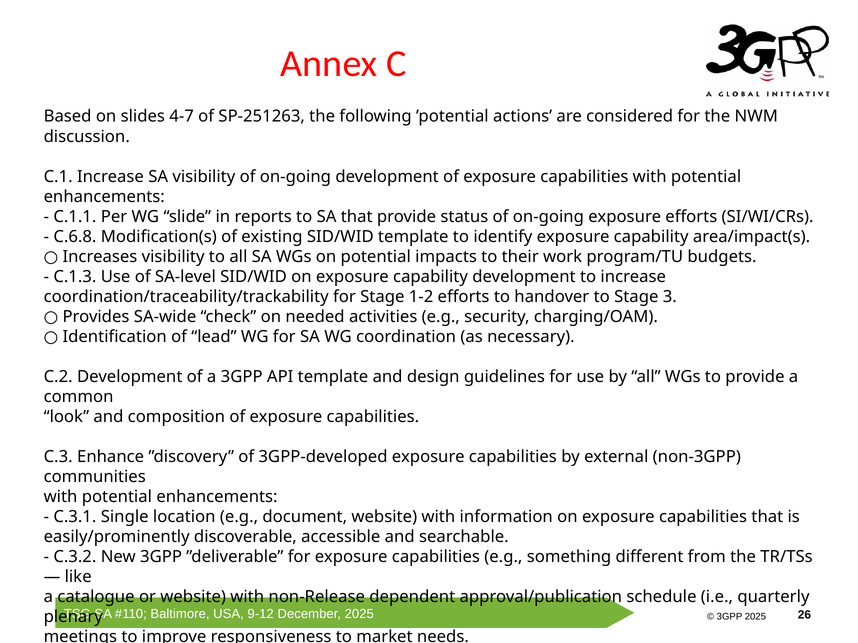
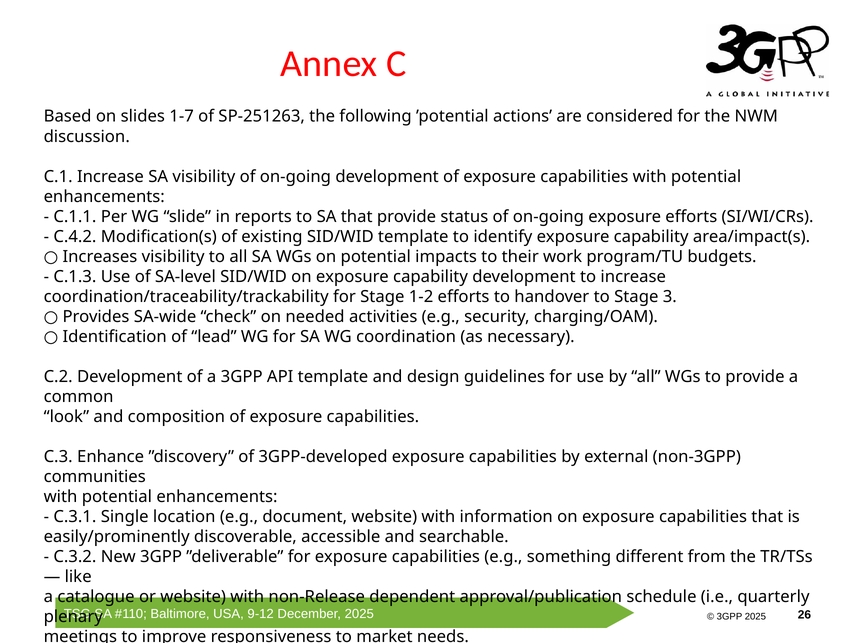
4-7: 4-7 -> 1-7 (182, 117)
C.6.8: C.6.8 -> C.4.2 (75, 237)
